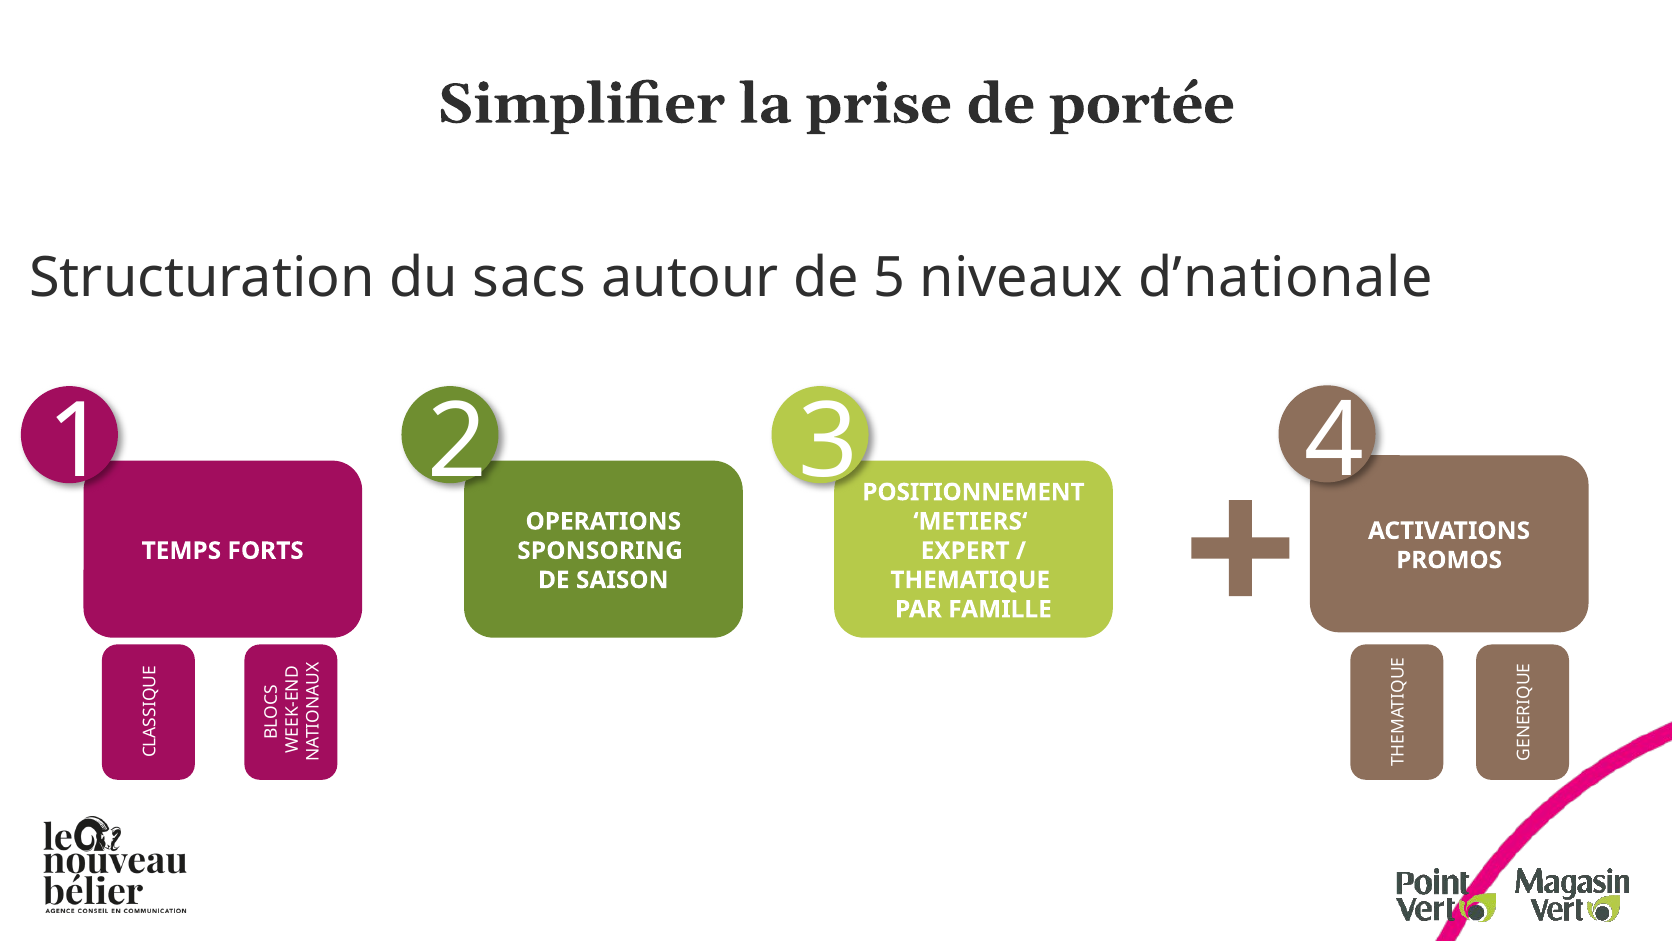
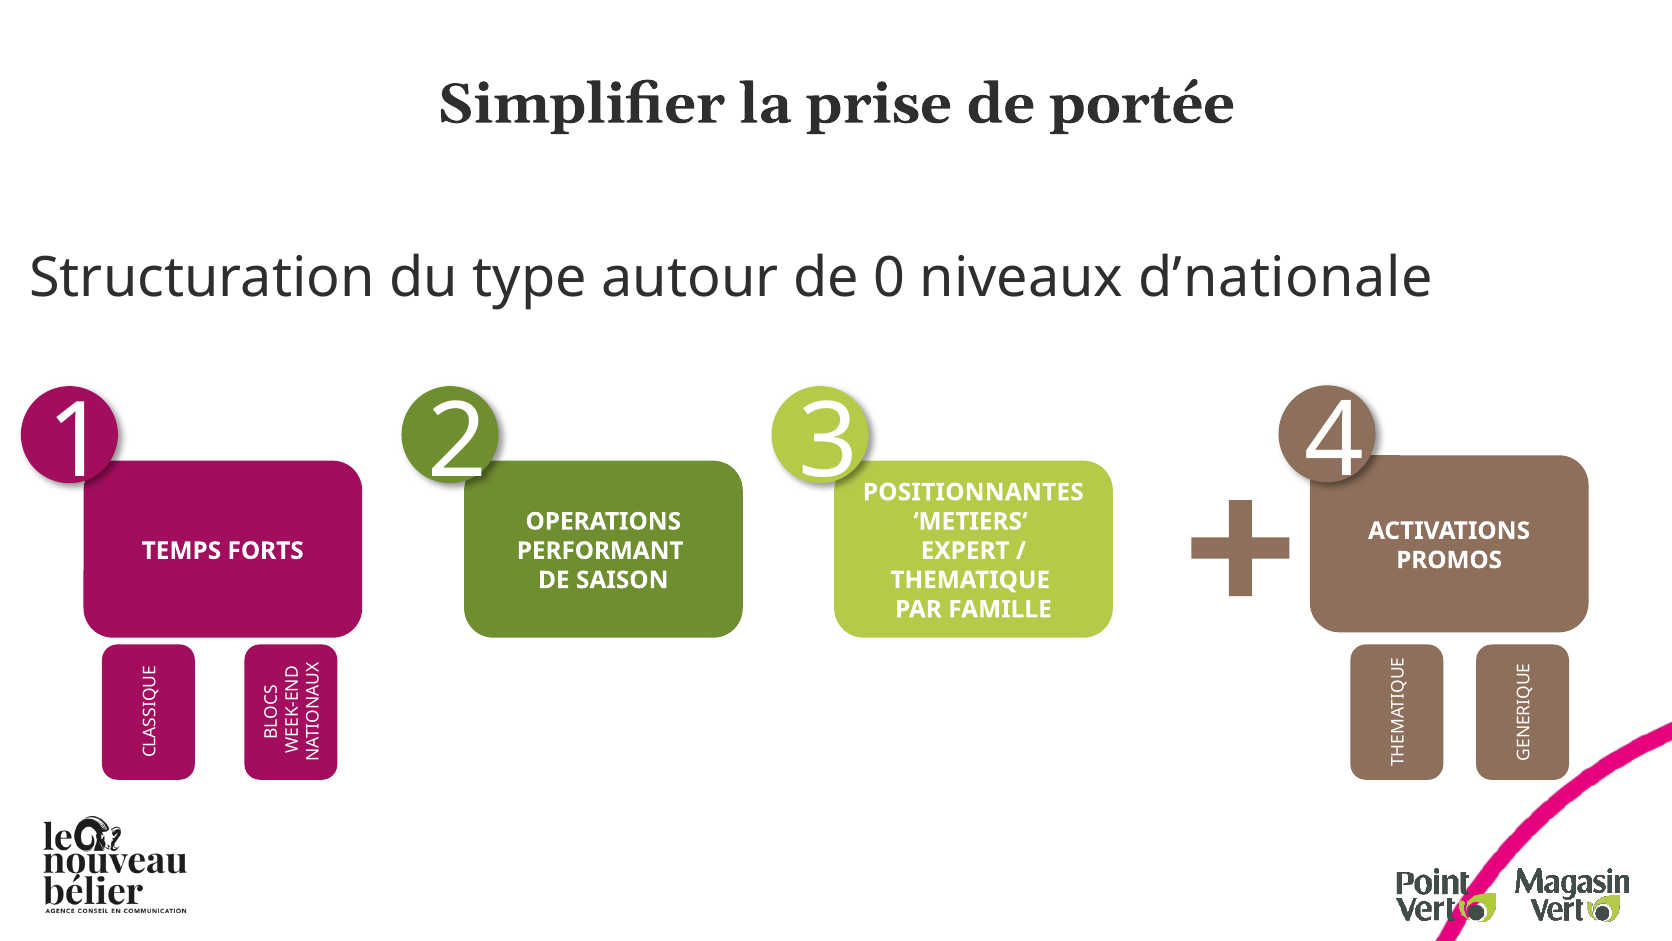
sacs: sacs -> type (530, 278)
5: 5 -> 0 (889, 278)
POSITIONNEMENT: POSITIONNEMENT -> POSITIONNANTES (973, 492)
SPONSORING: SPONSORING -> PERFORMANT (600, 551)
